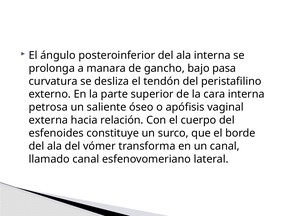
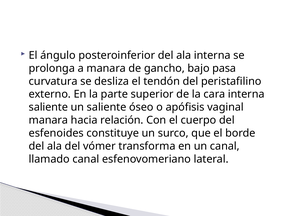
petrosa: petrosa -> saliente (48, 107)
externa: externa -> manara (48, 120)
